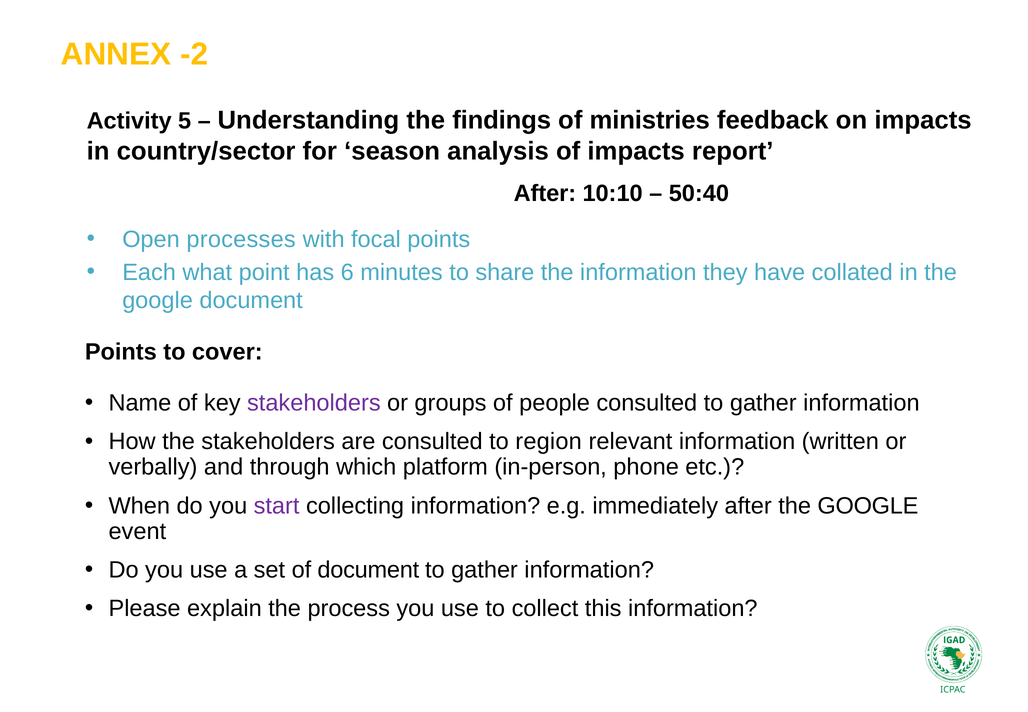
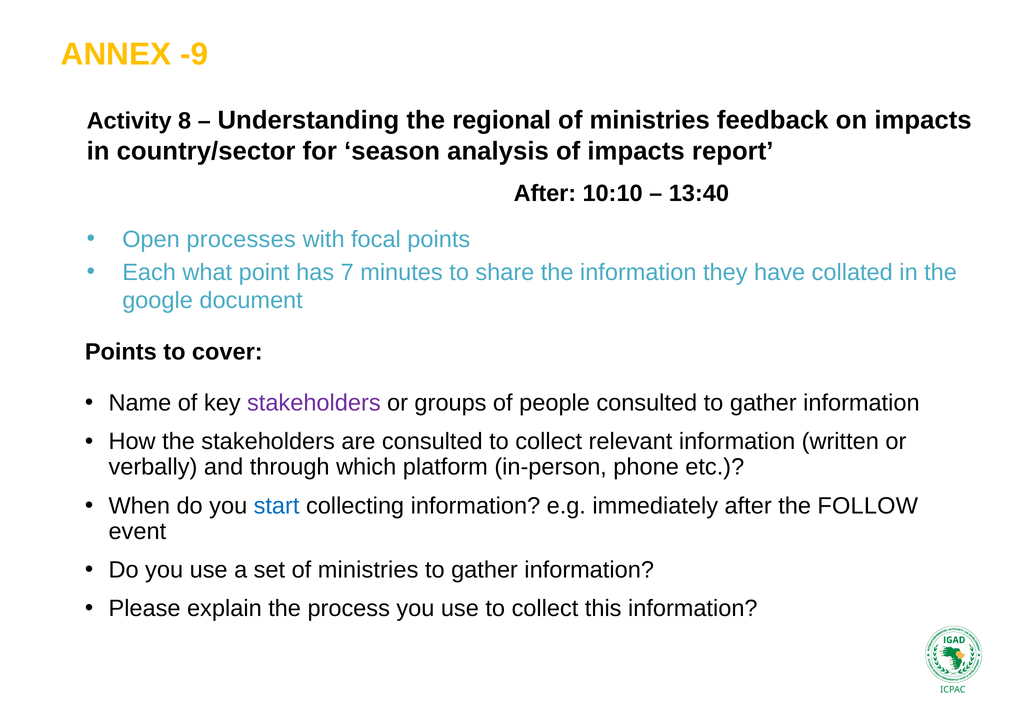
-2: -2 -> -9 (194, 54)
5: 5 -> 8 (185, 121)
findings: findings -> regional (502, 120)
50:40: 50:40 -> 13:40 (699, 193)
6: 6 -> 7 (347, 272)
consulted to region: region -> collect (549, 441)
start colour: purple -> blue (277, 506)
after the GOOGLE: GOOGLE -> FOLLOW (868, 506)
set of document: document -> ministries (368, 570)
